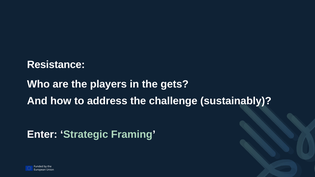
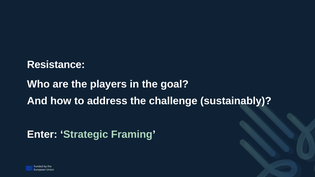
gets: gets -> goal (175, 84)
